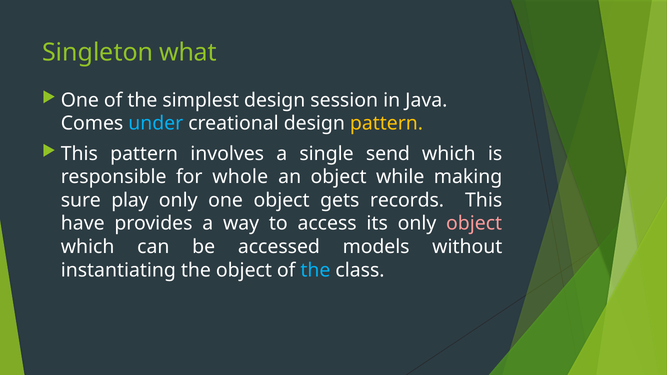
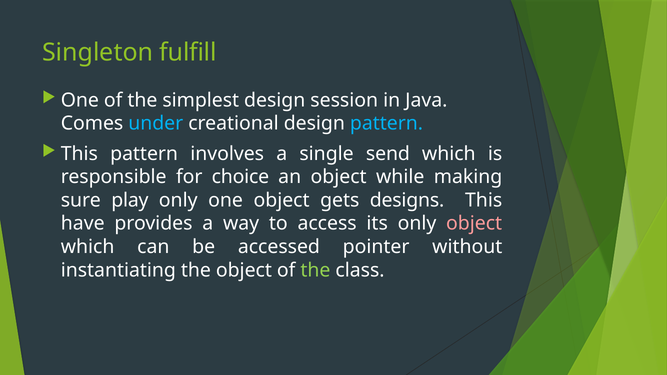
what: what -> fulfill (188, 53)
pattern colour: yellow -> light blue (386, 124)
whole: whole -> choice (240, 177)
records: records -> designs (407, 200)
models: models -> pointer (376, 247)
the colour: light blue -> light green (315, 270)
